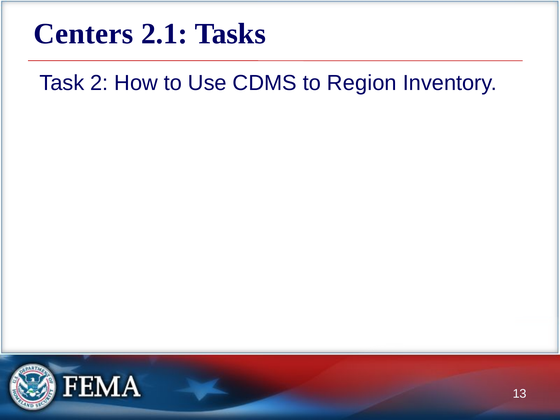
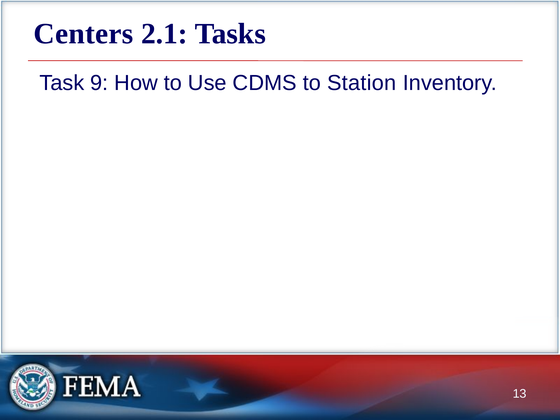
2: 2 -> 9 (99, 83)
Region: Region -> Station (362, 83)
